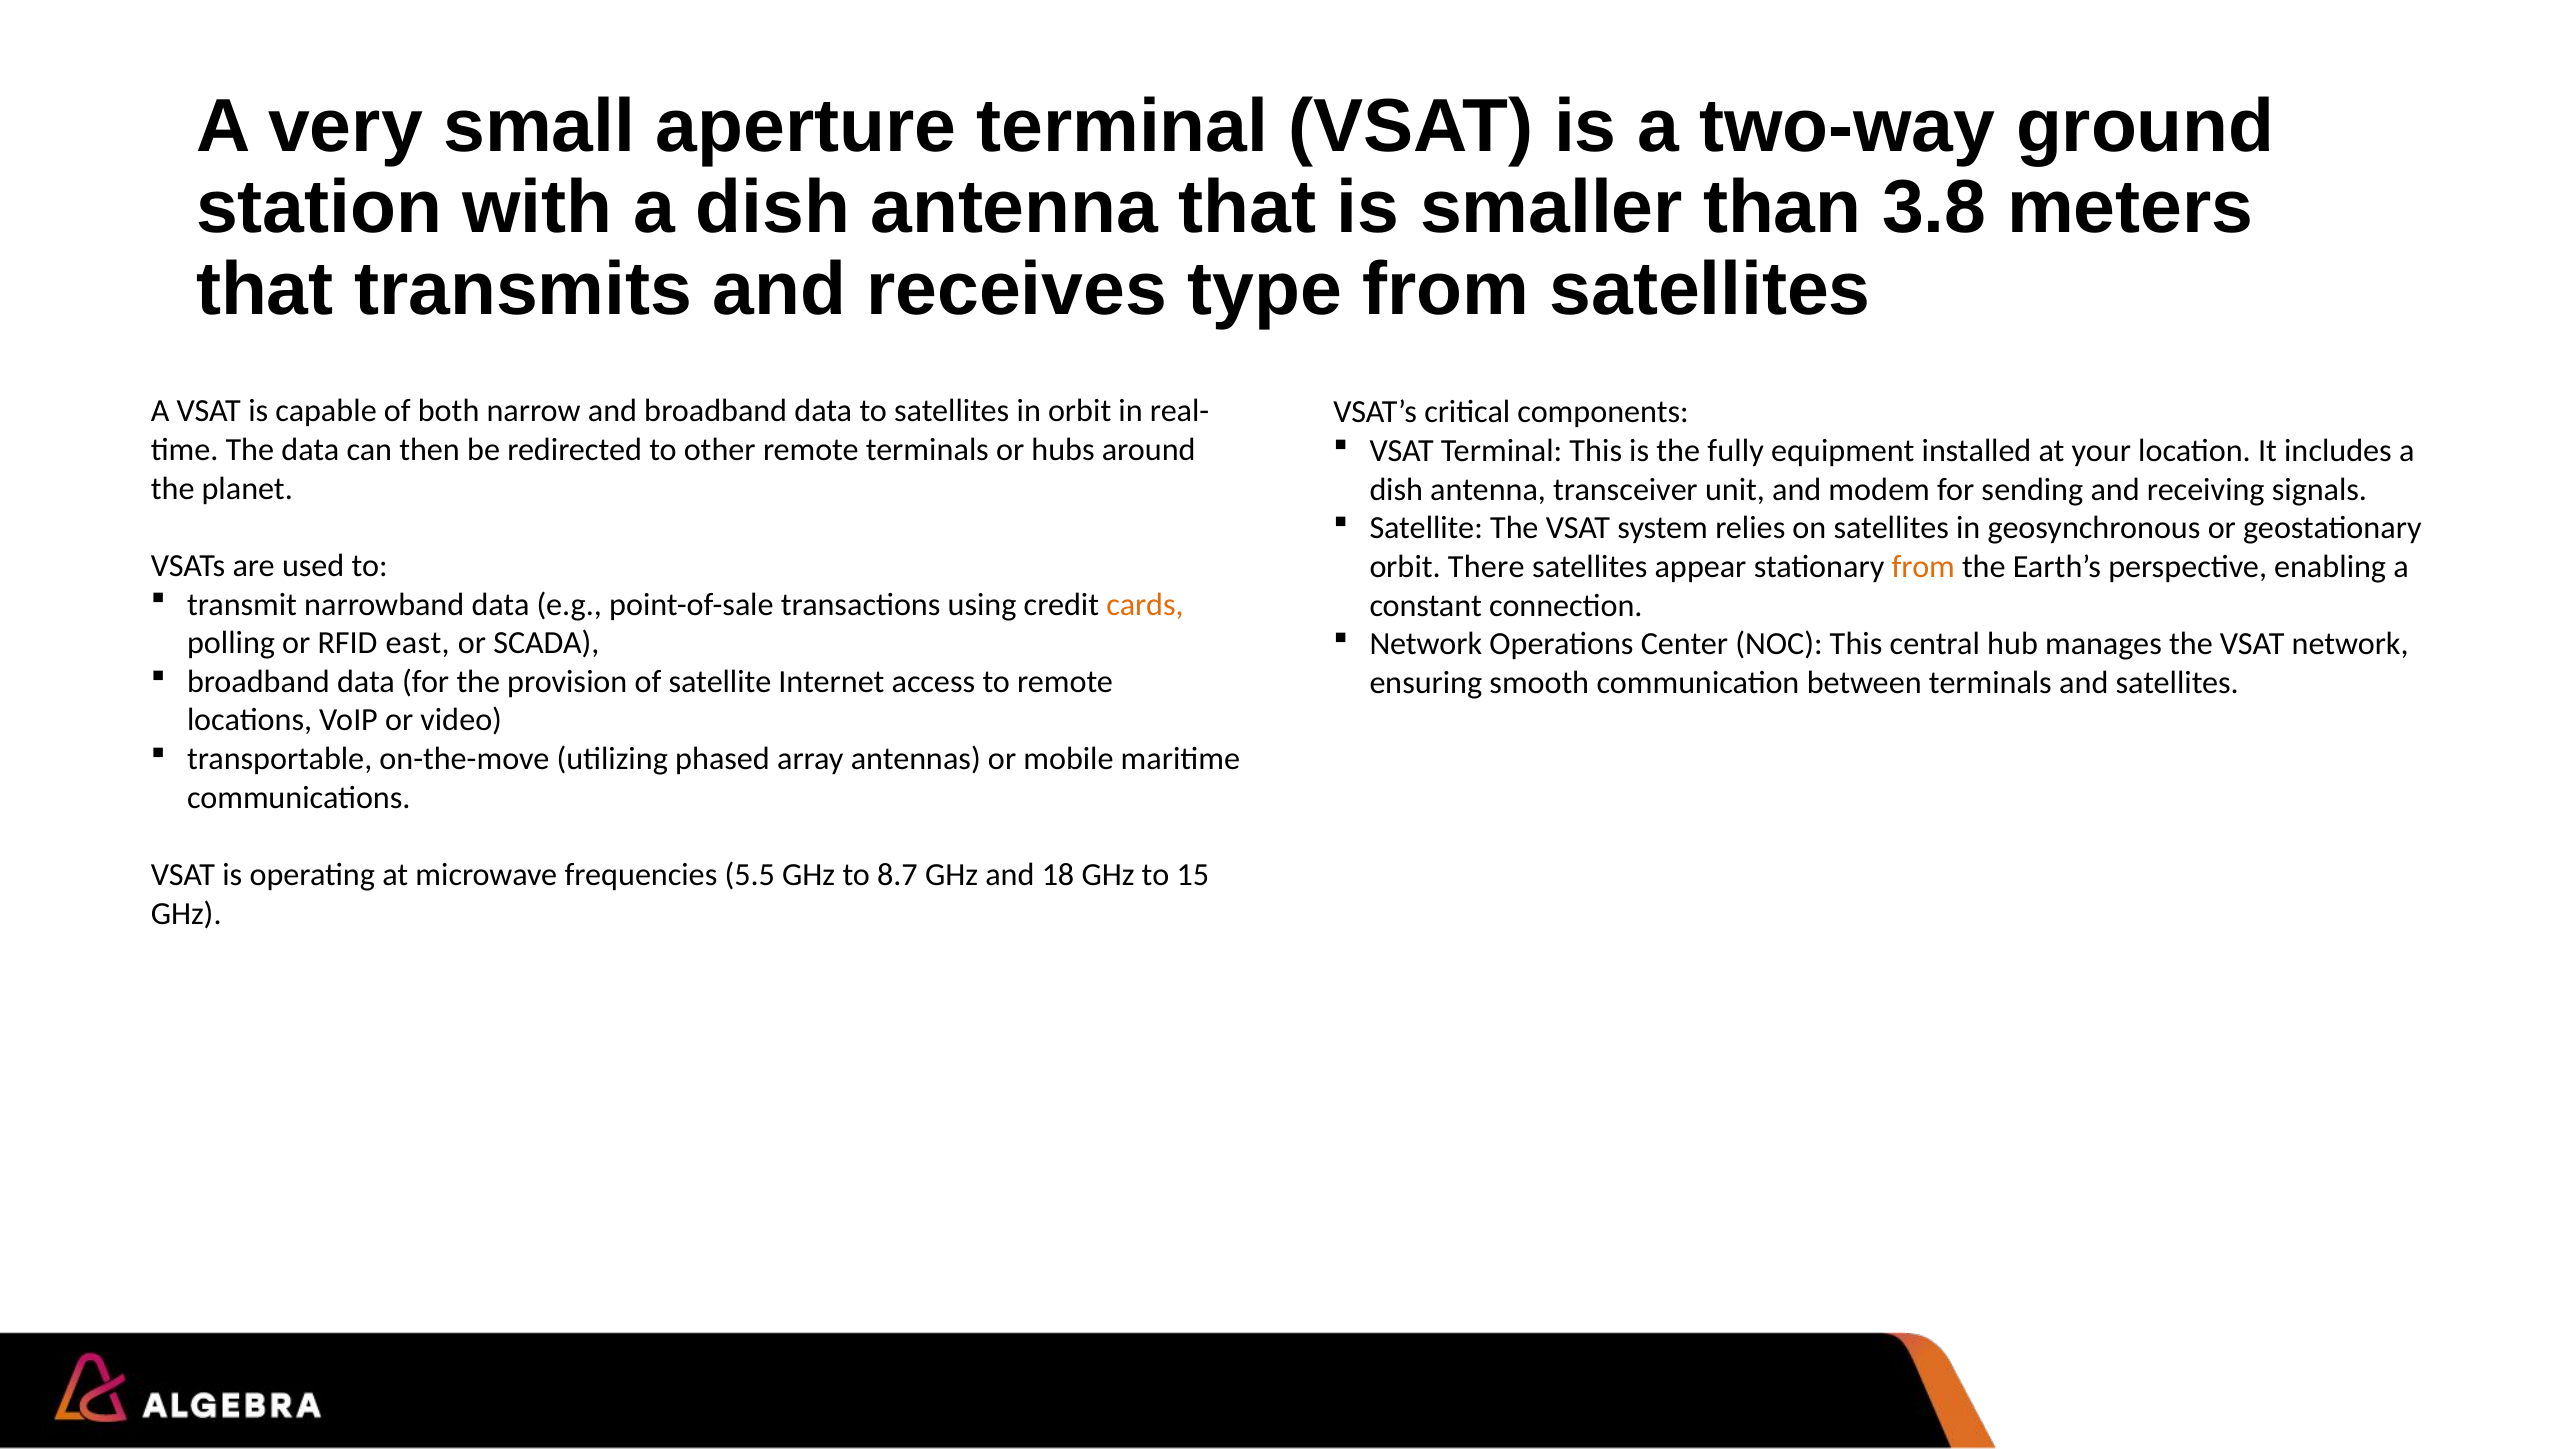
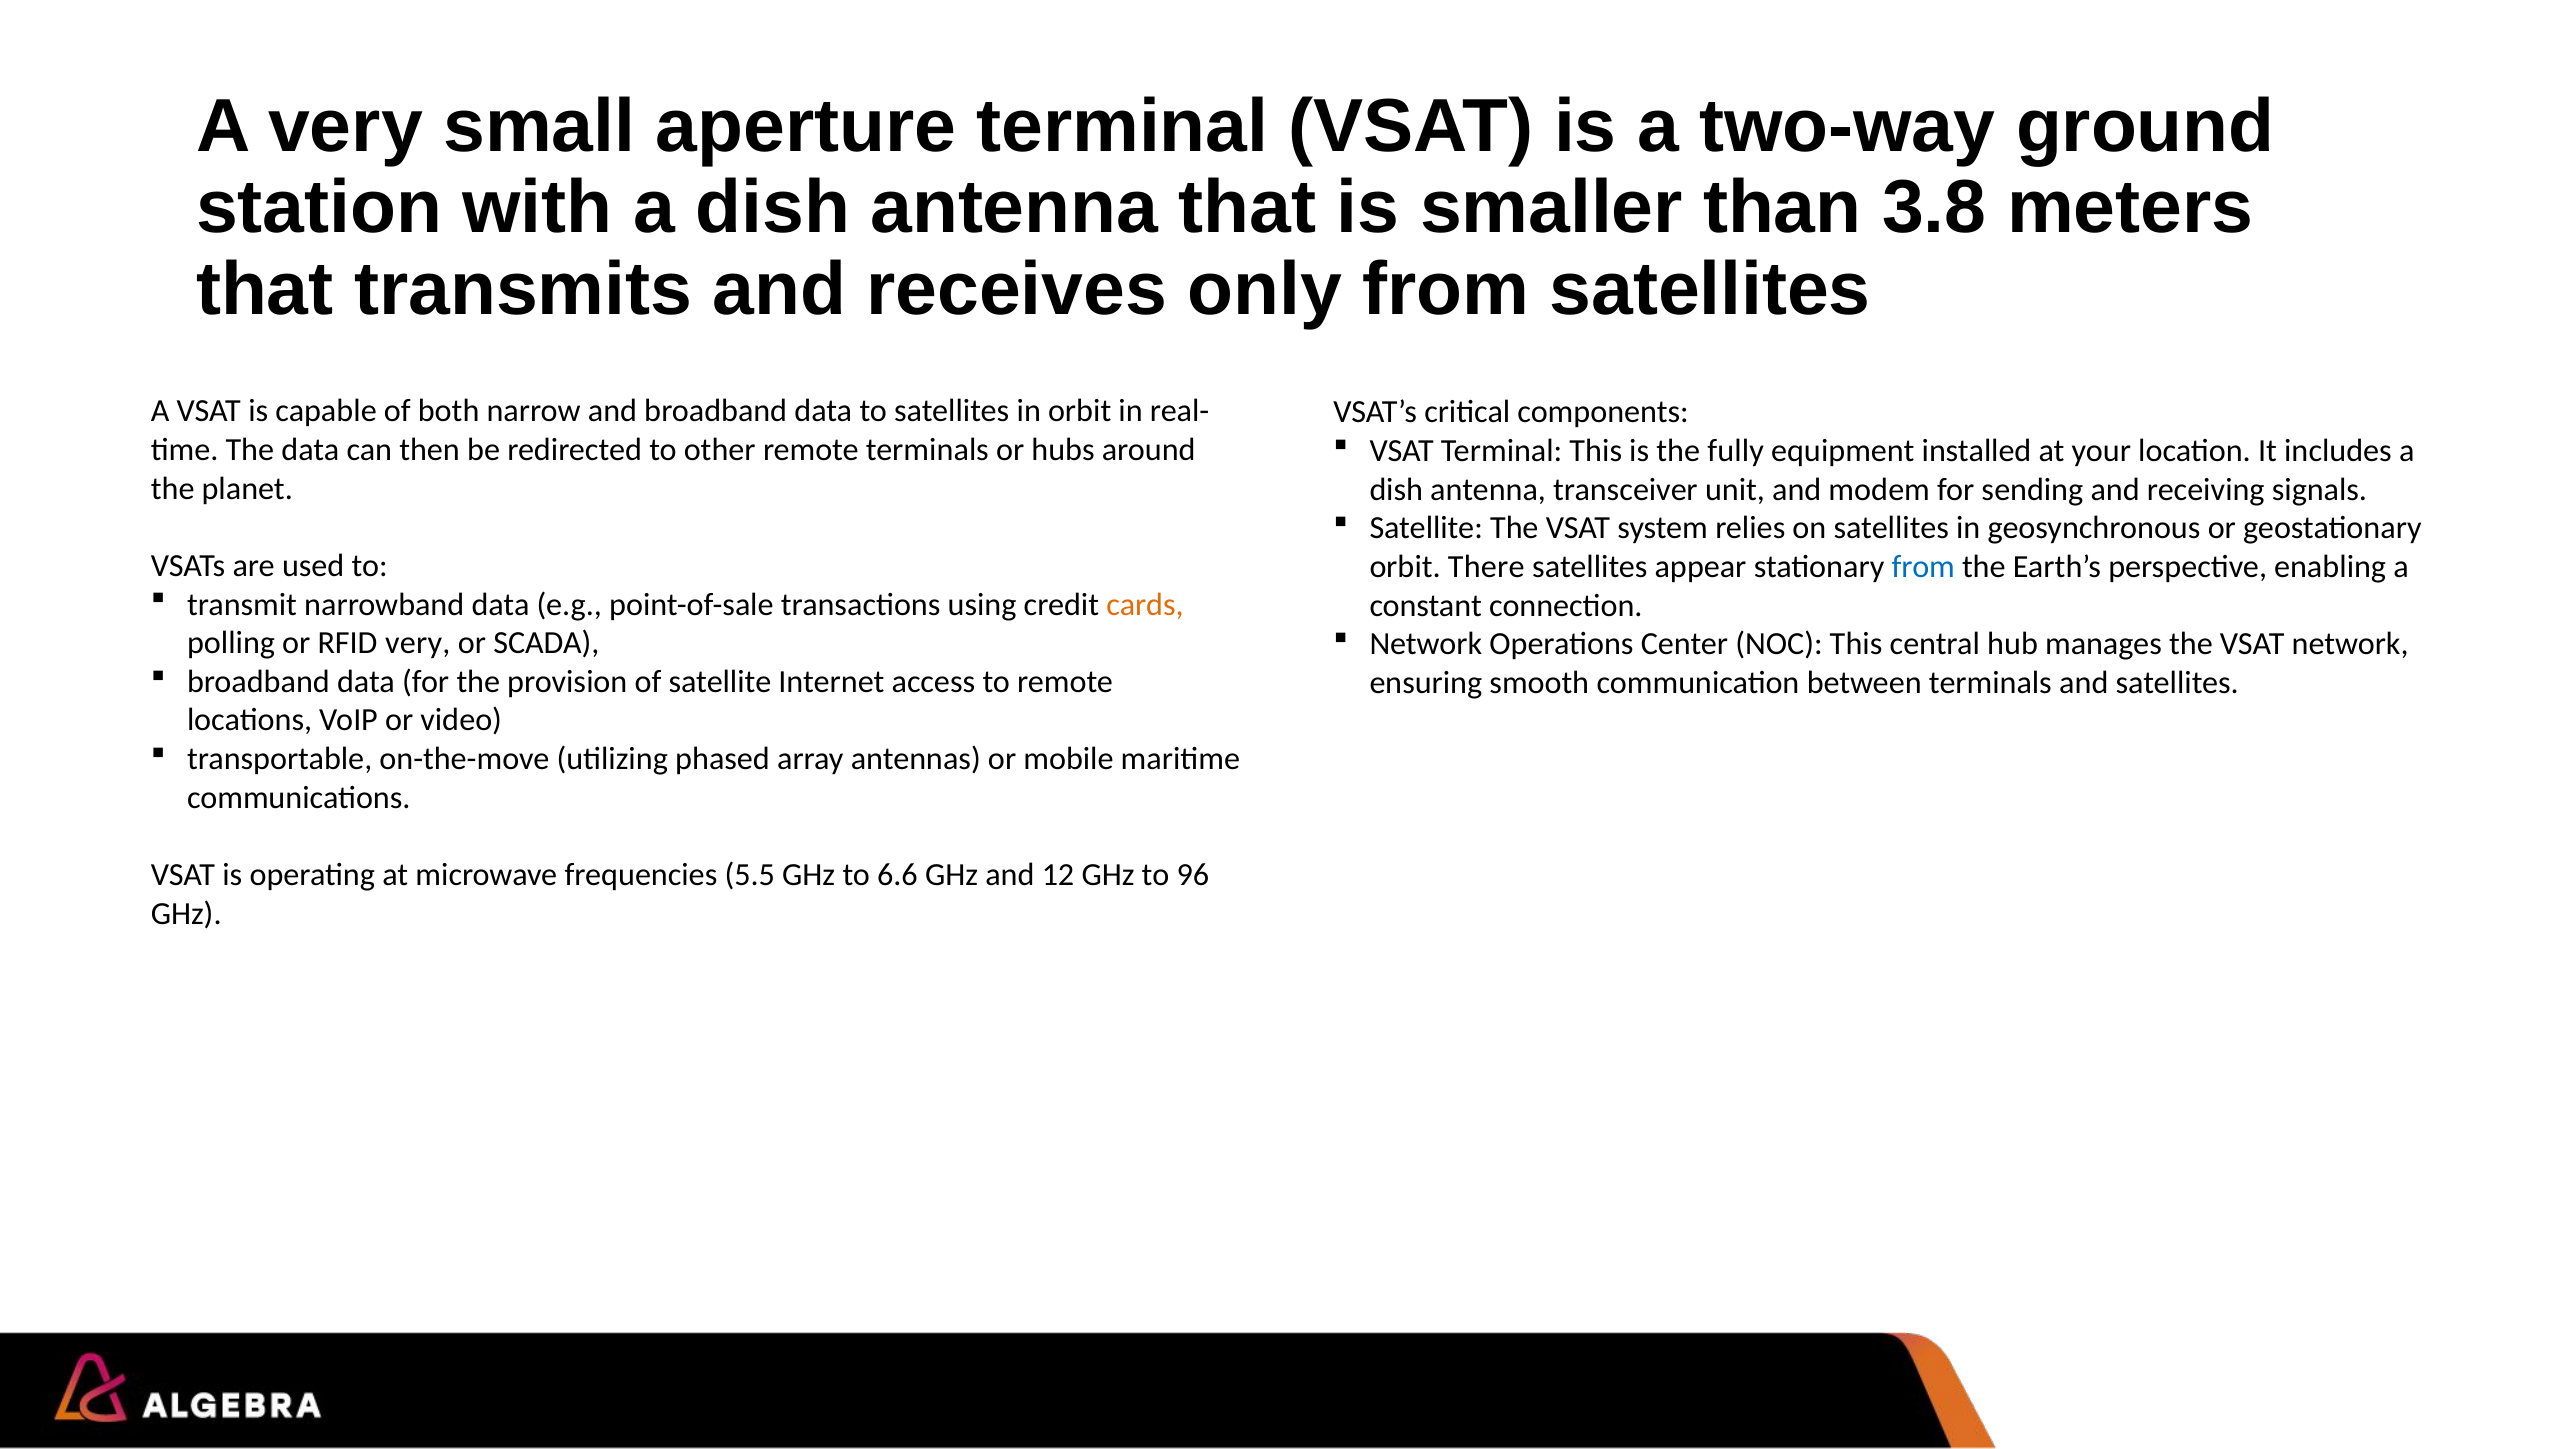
type: type -> only (1265, 289)
from colour: orange -> blue (1923, 567)
RFID east: east -> very (418, 643)
8.7: 8.7 -> 6.6 (897, 875)
18: 18 -> 12 (1058, 875)
15: 15 -> 96 (1193, 875)
